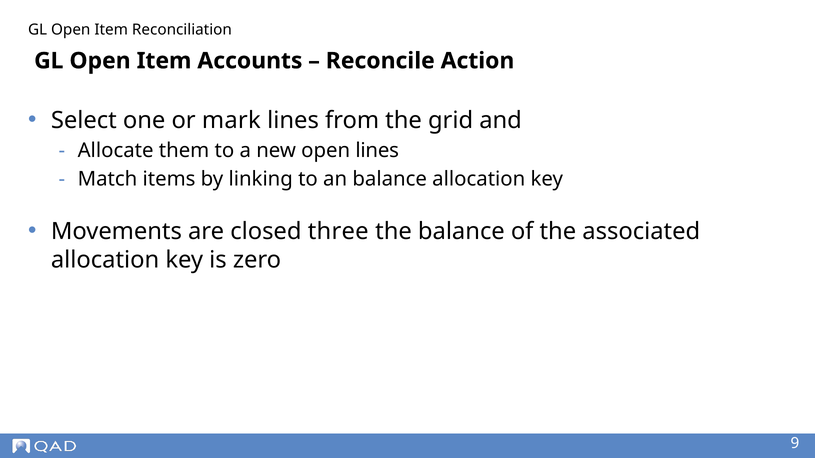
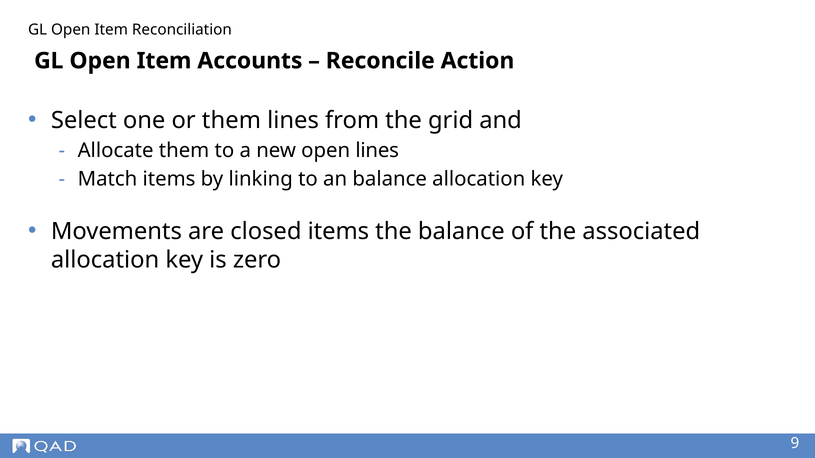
or mark: mark -> them (231, 120)
closed three: three -> items (338, 231)
